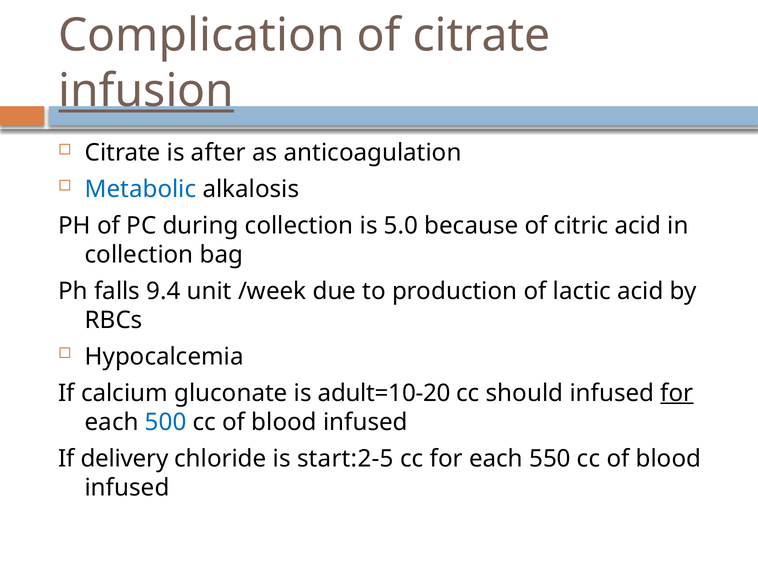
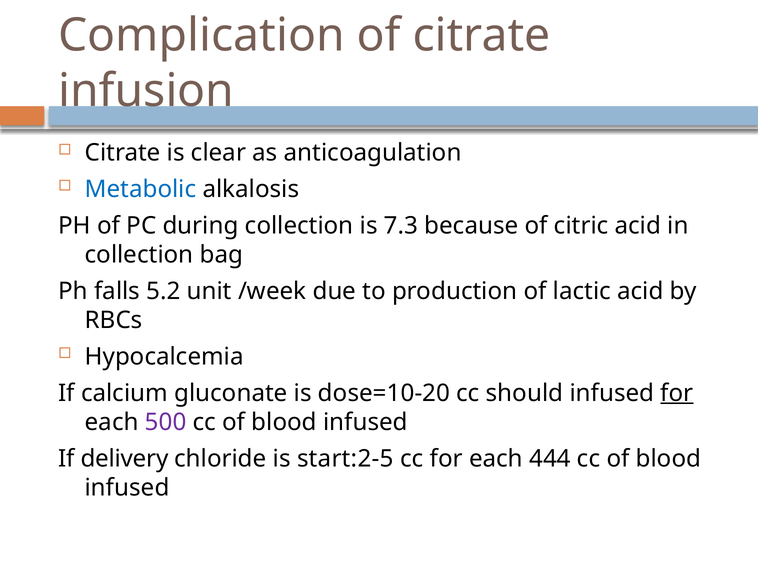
infusion underline: present -> none (146, 91)
after: after -> clear (219, 153)
5.0: 5.0 -> 7.3 (401, 225)
9.4: 9.4 -> 5.2 (163, 291)
adult=10-20: adult=10-20 -> dose=10-20 (384, 393)
500 colour: blue -> purple (166, 422)
550: 550 -> 444 (550, 458)
